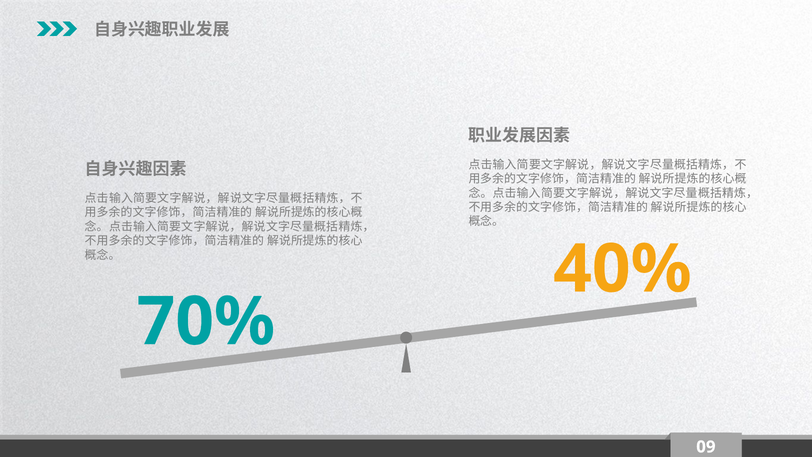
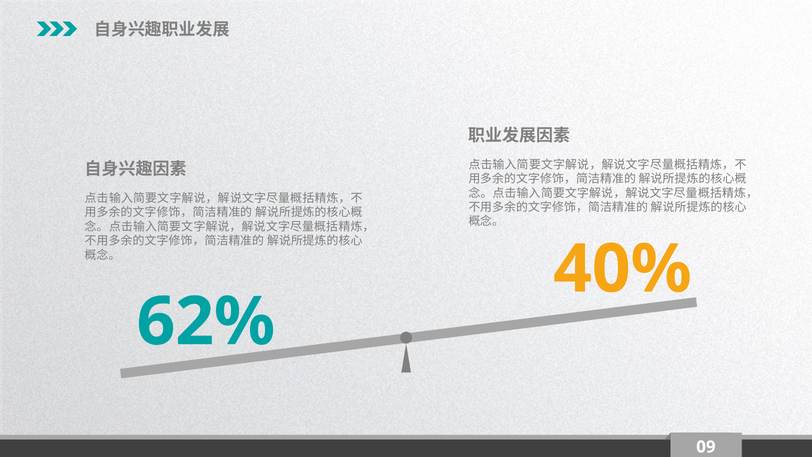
70%: 70% -> 62% (206, 322)
